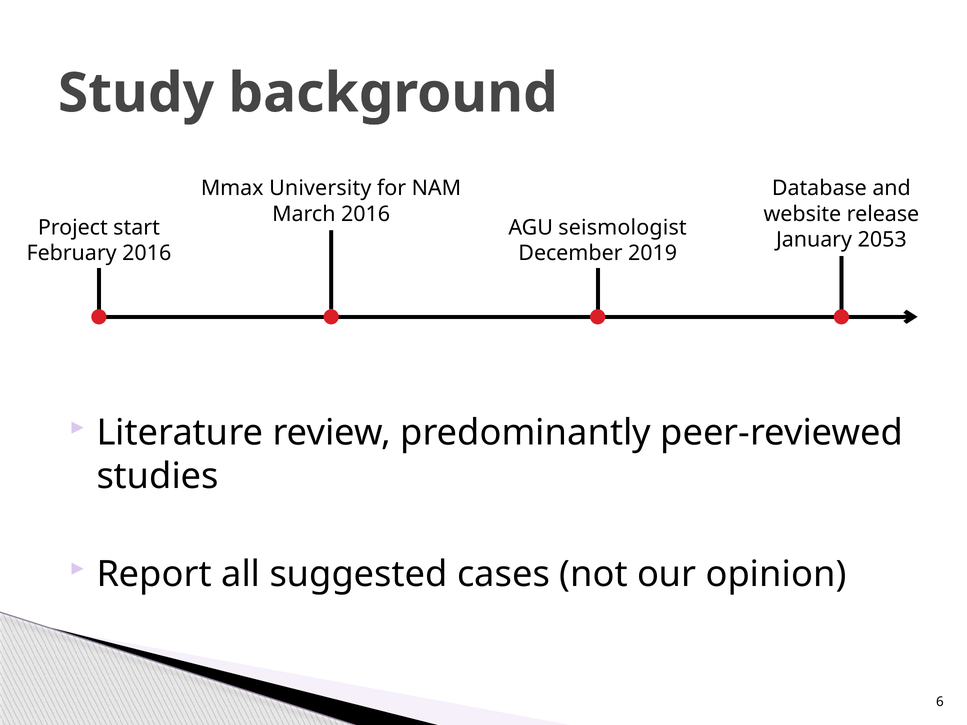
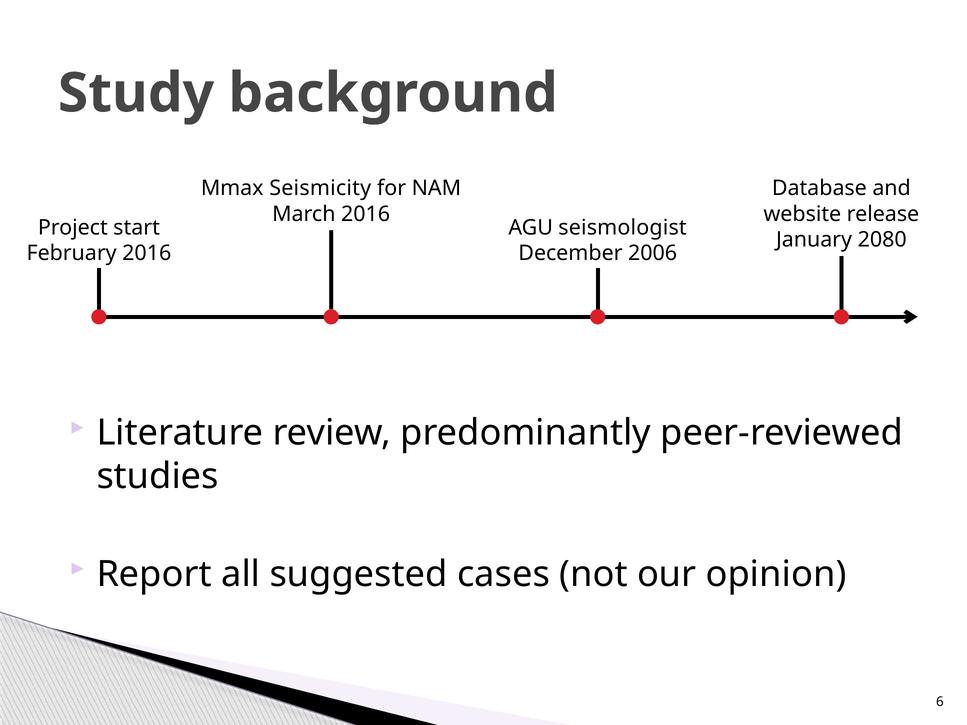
University: University -> Seismicity (320, 188)
2053: 2053 -> 2080 (882, 240)
2019: 2019 -> 2006 (653, 253)
